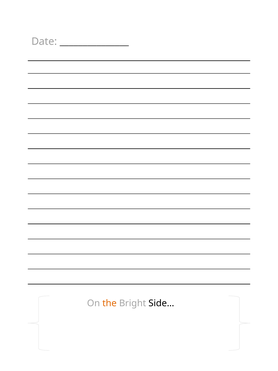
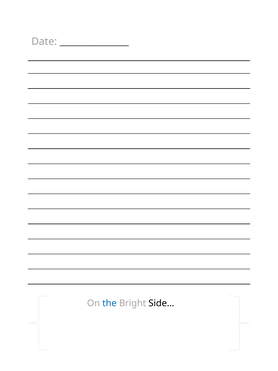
the colour: orange -> blue (110, 303)
